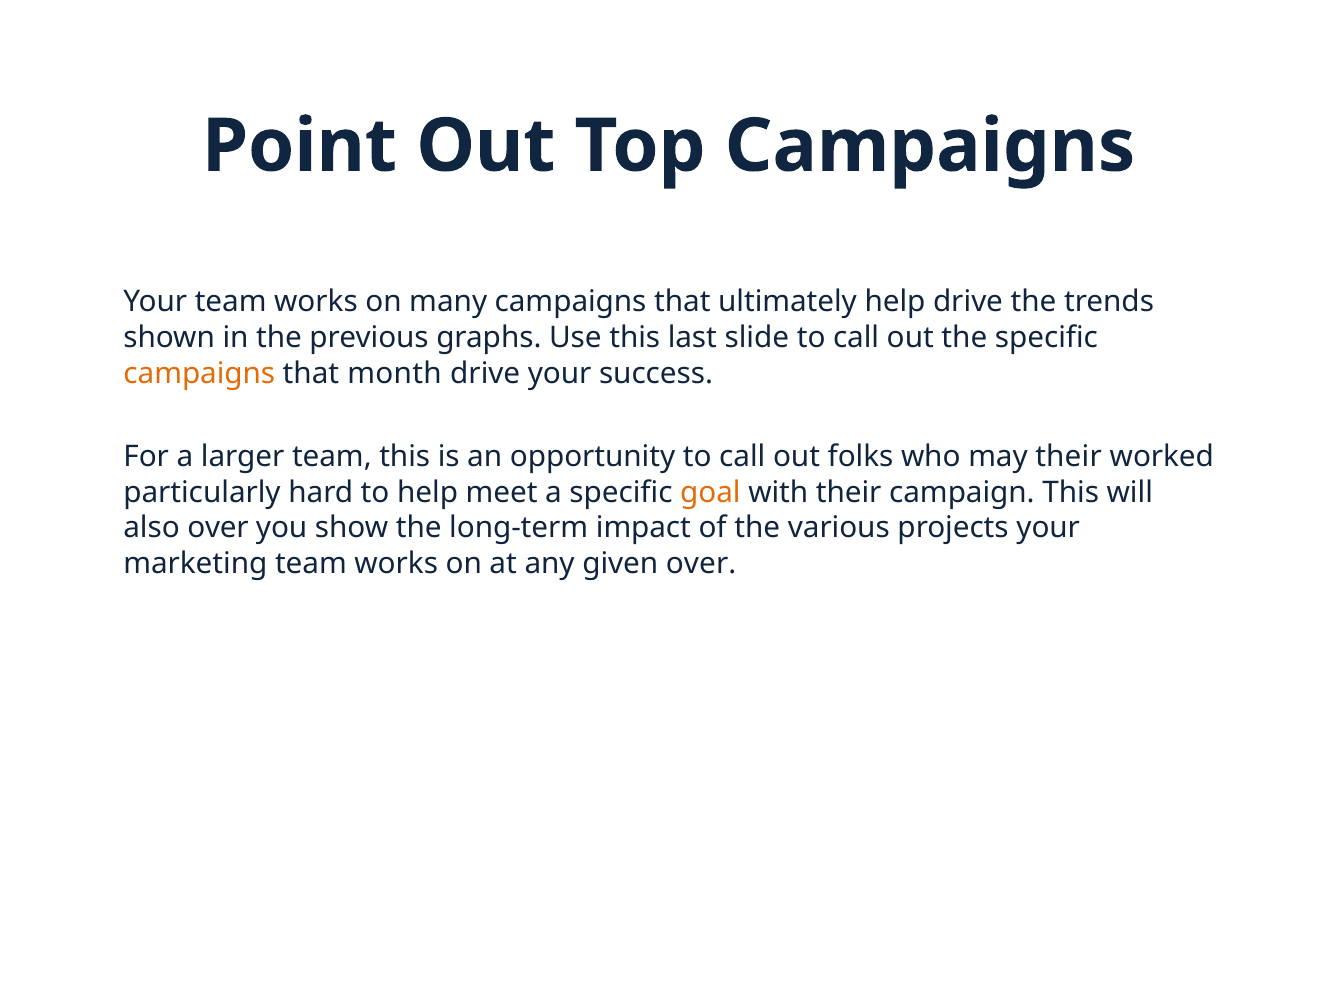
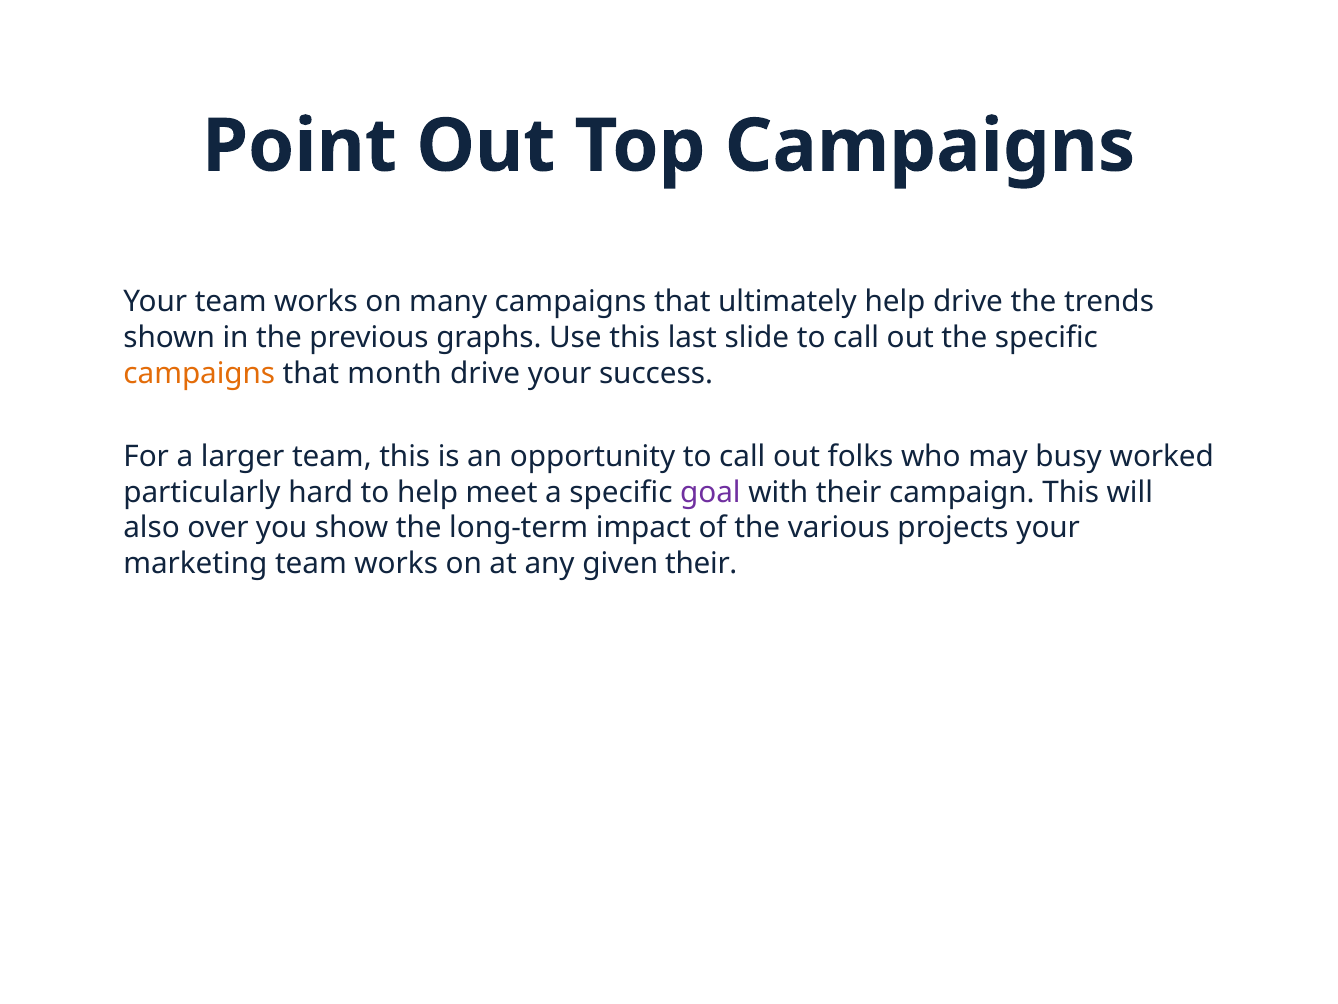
may their: their -> busy (1069, 456)
goal colour: orange -> purple (710, 492)
given over: over -> their (701, 563)
